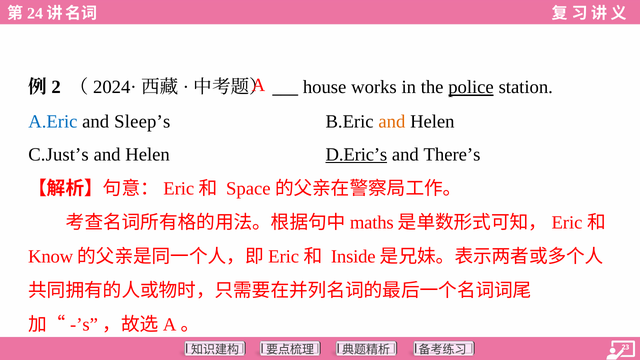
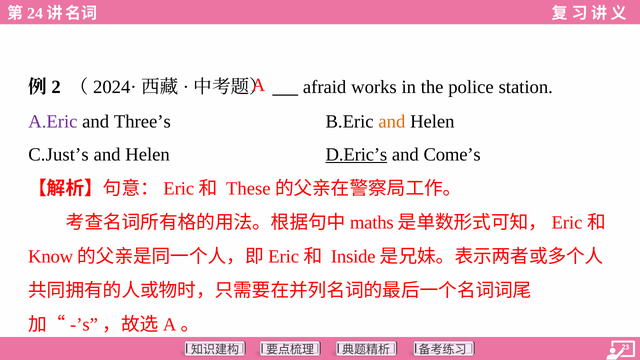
house: house -> afraid (325, 87)
police underline: present -> none (471, 87)
A.Eric colour: blue -> purple (53, 122)
Sleep’s: Sleep’s -> Three’s (142, 122)
There’s: There’s -> Come’s (452, 154)
Space: Space -> These (248, 189)
